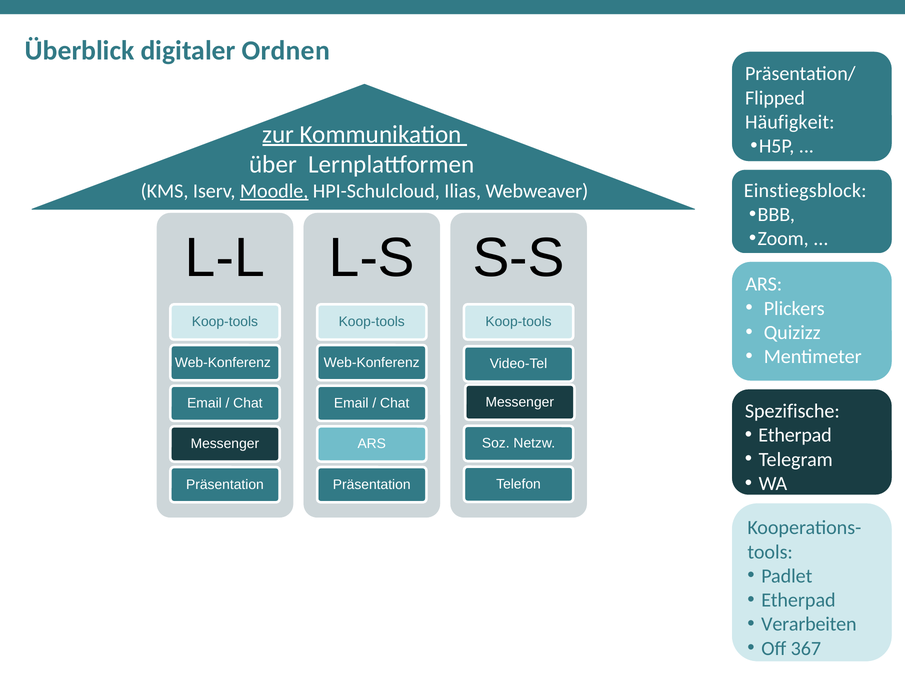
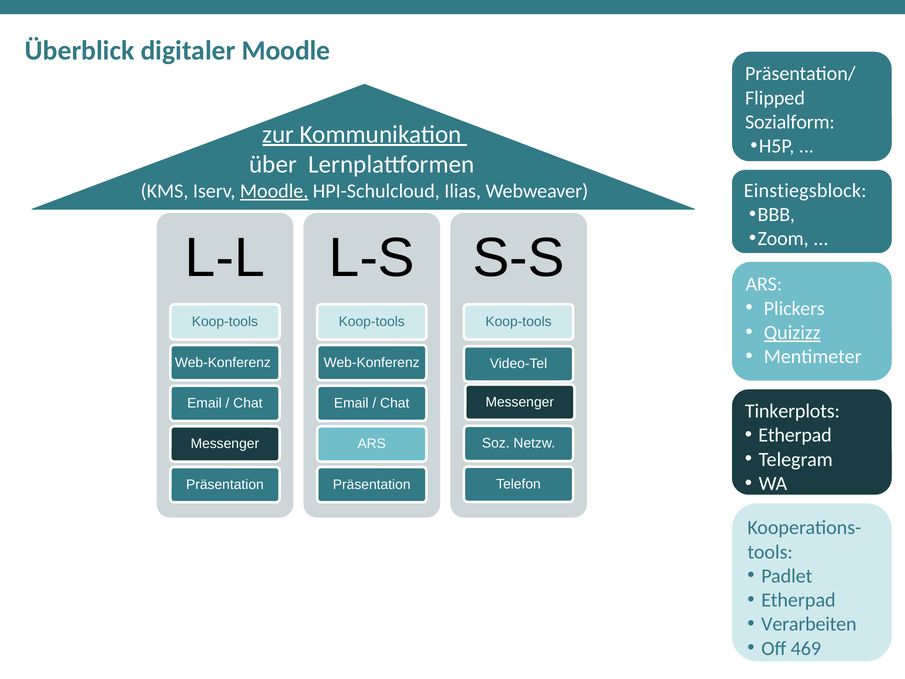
digitaler Ordnen: Ordnen -> Moodle (286, 51)
Häufigkeit: Häufigkeit -> Sozialform (790, 122)
Quizizz underline: none -> present (792, 332)
Spezifische: Spezifische -> Tinkerplots (792, 411)
367: 367 -> 469 (806, 648)
